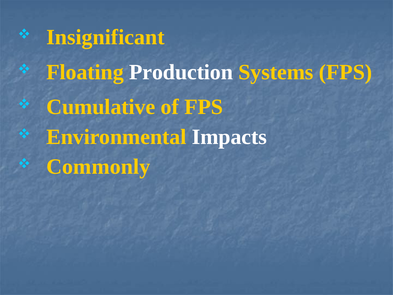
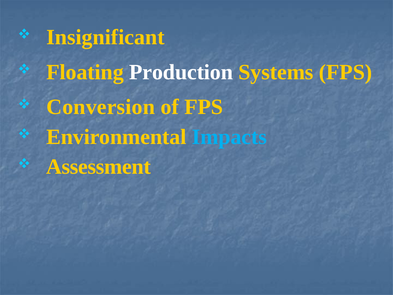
Cumulative: Cumulative -> Conversion (101, 107)
Impacts colour: white -> light blue (229, 137)
Commonly: Commonly -> Assessment (98, 166)
